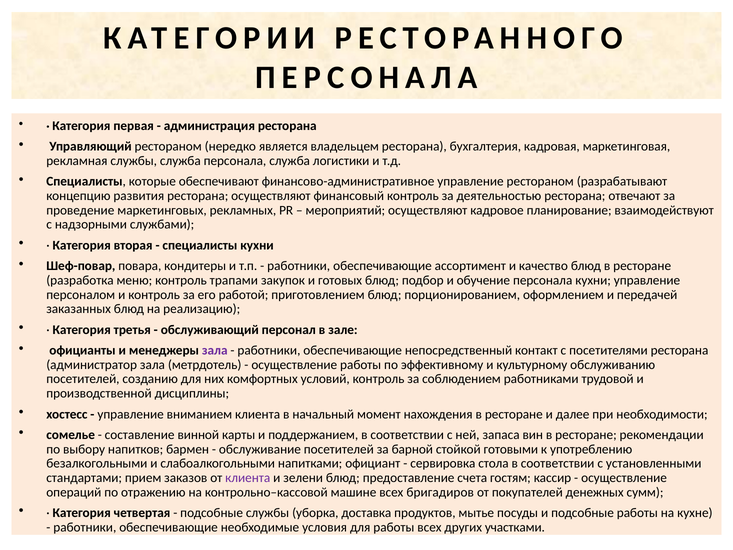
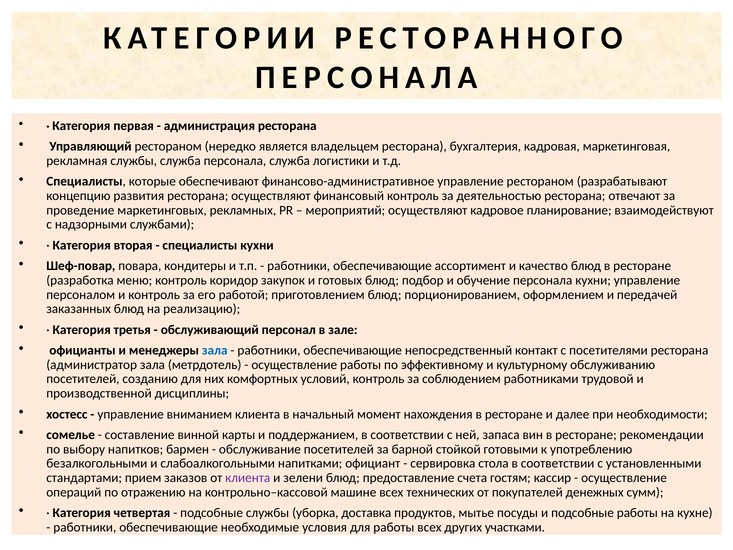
трапами: трапами -> коридор (234, 280)
зала colour: purple -> blue (215, 350)
бригадиров: бригадиров -> технических (440, 492)
